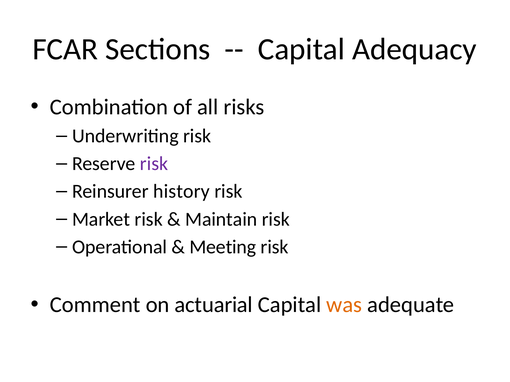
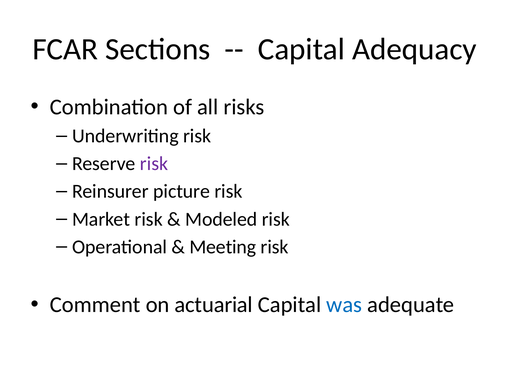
history: history -> picture (182, 192)
Maintain: Maintain -> Modeled (221, 219)
was colour: orange -> blue (344, 305)
